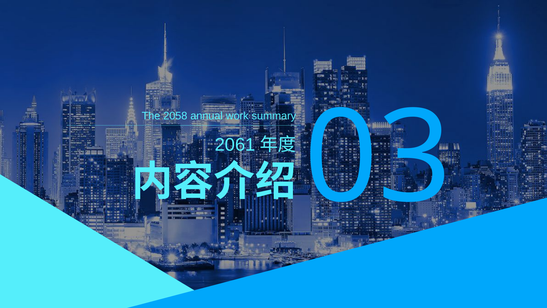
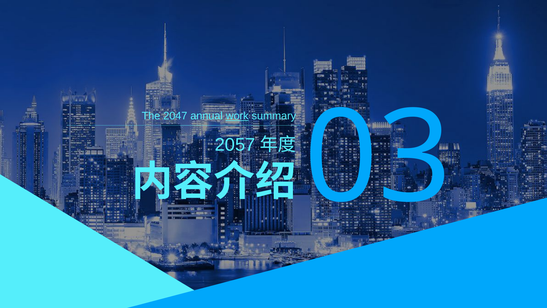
2058: 2058 -> 2047 (175, 116)
work underline: none -> present (237, 116)
2061: 2061 -> 2057 (235, 145)
